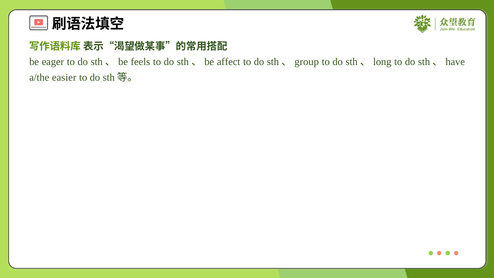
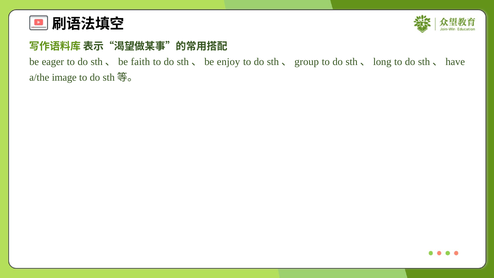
feels: feels -> faith (140, 62)
affect: affect -> enjoy (228, 62)
easier: easier -> image (64, 77)
